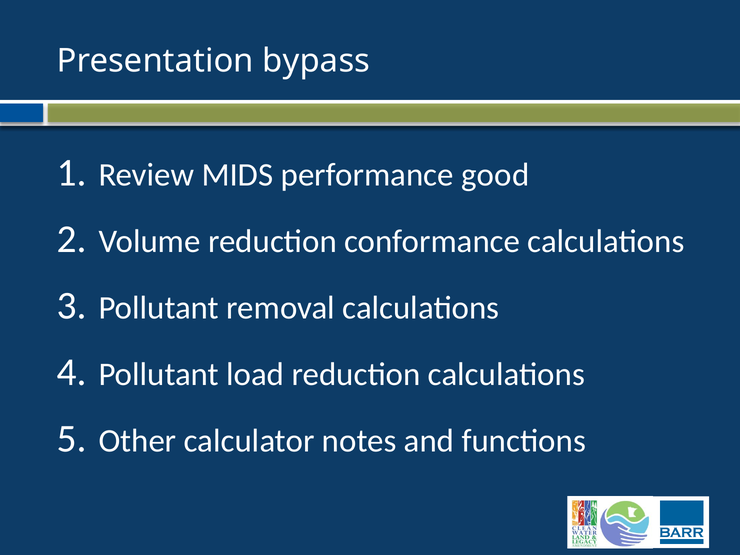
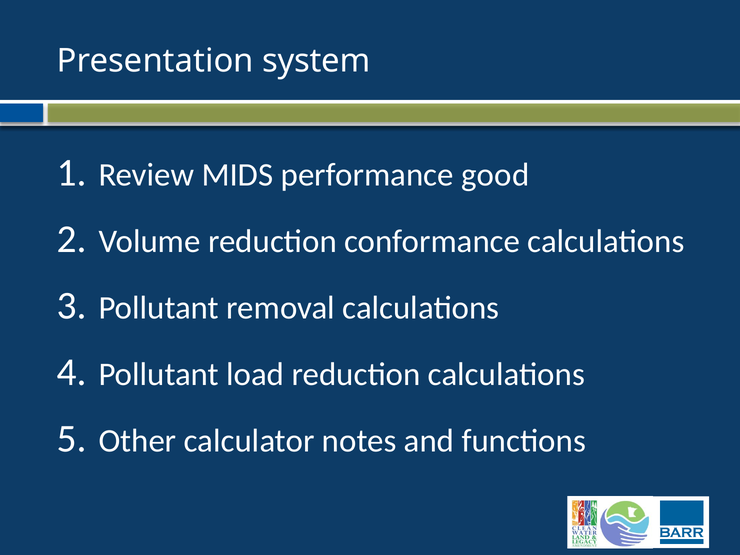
bypass: bypass -> system (316, 61)
